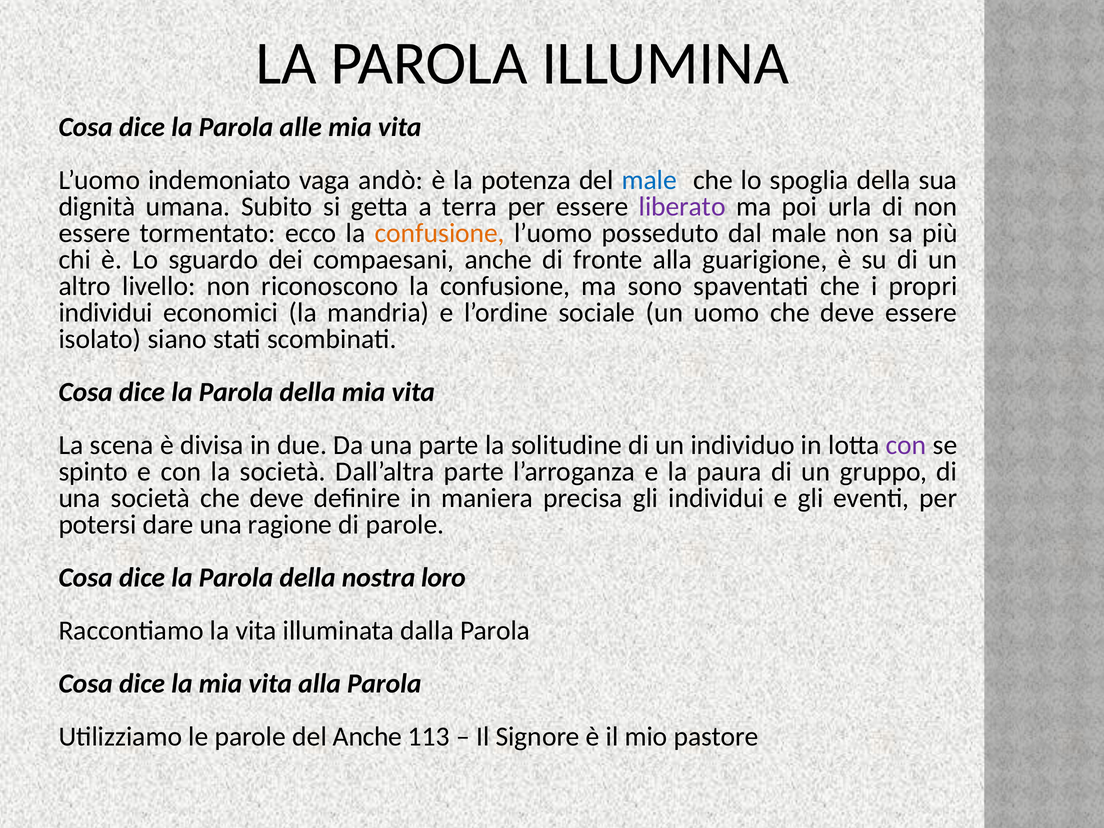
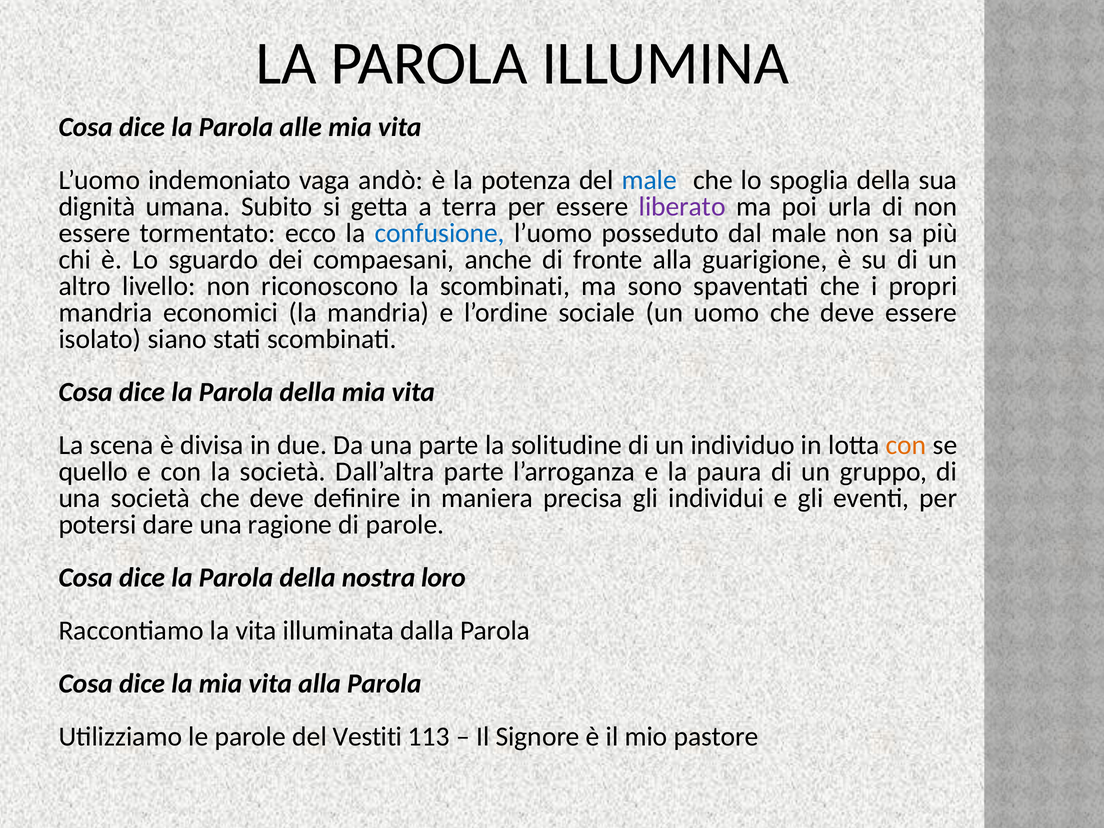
confusione colour: orange -> blue (440, 233)
riconoscono la confusione: confusione -> scombinati (505, 286)
individui: individui -> mandria (106, 313)
con colour: purple -> orange (906, 445)
spinto: spinto -> quello (93, 472)
del Anche: Anche -> Vestiti (367, 737)
